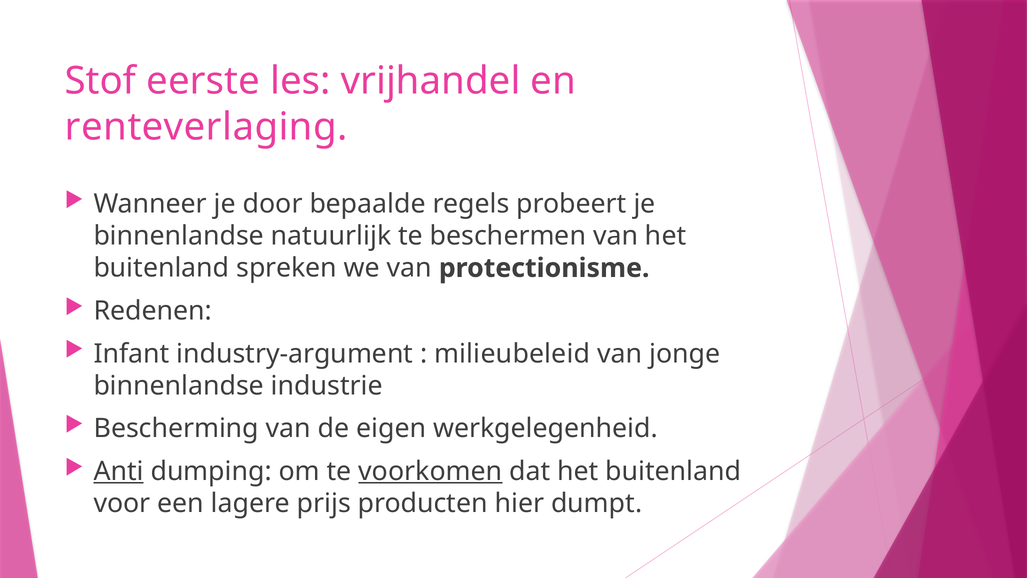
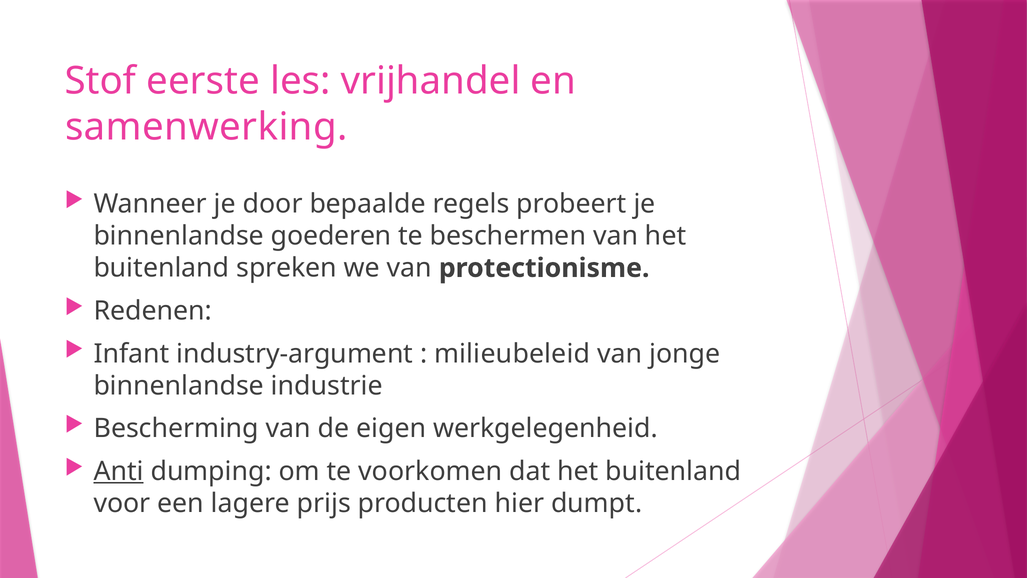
renteverlaging: renteverlaging -> samenwerking (206, 127)
natuurlijk: natuurlijk -> goederen (331, 236)
voorkomen underline: present -> none (430, 471)
